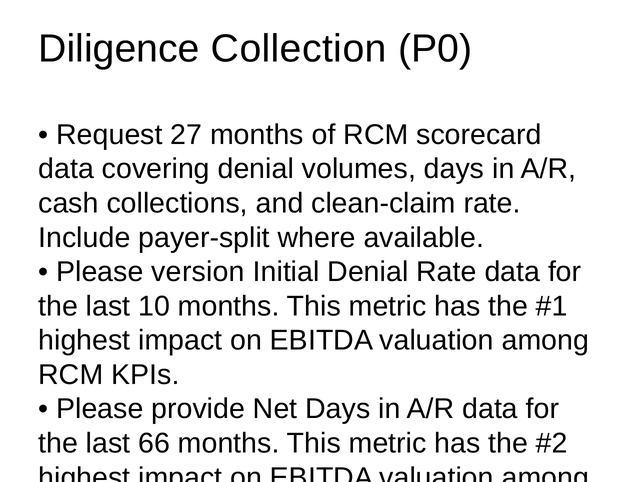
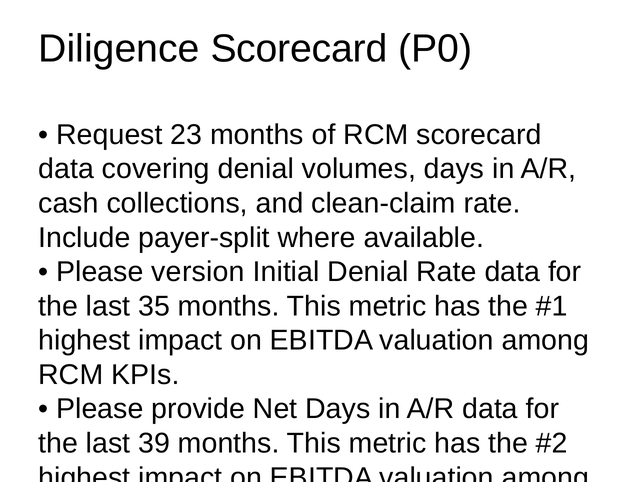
Diligence Collection: Collection -> Scorecard (299, 49)
27: 27 -> 23 (186, 135)
10: 10 -> 35 (154, 306)
66: 66 -> 39 (154, 443)
